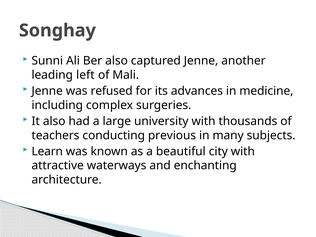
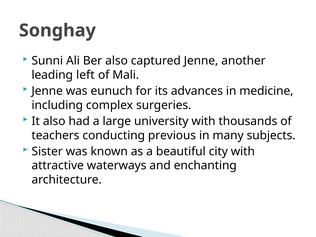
refused: refused -> eunuch (112, 91)
Learn: Learn -> Sister (47, 151)
